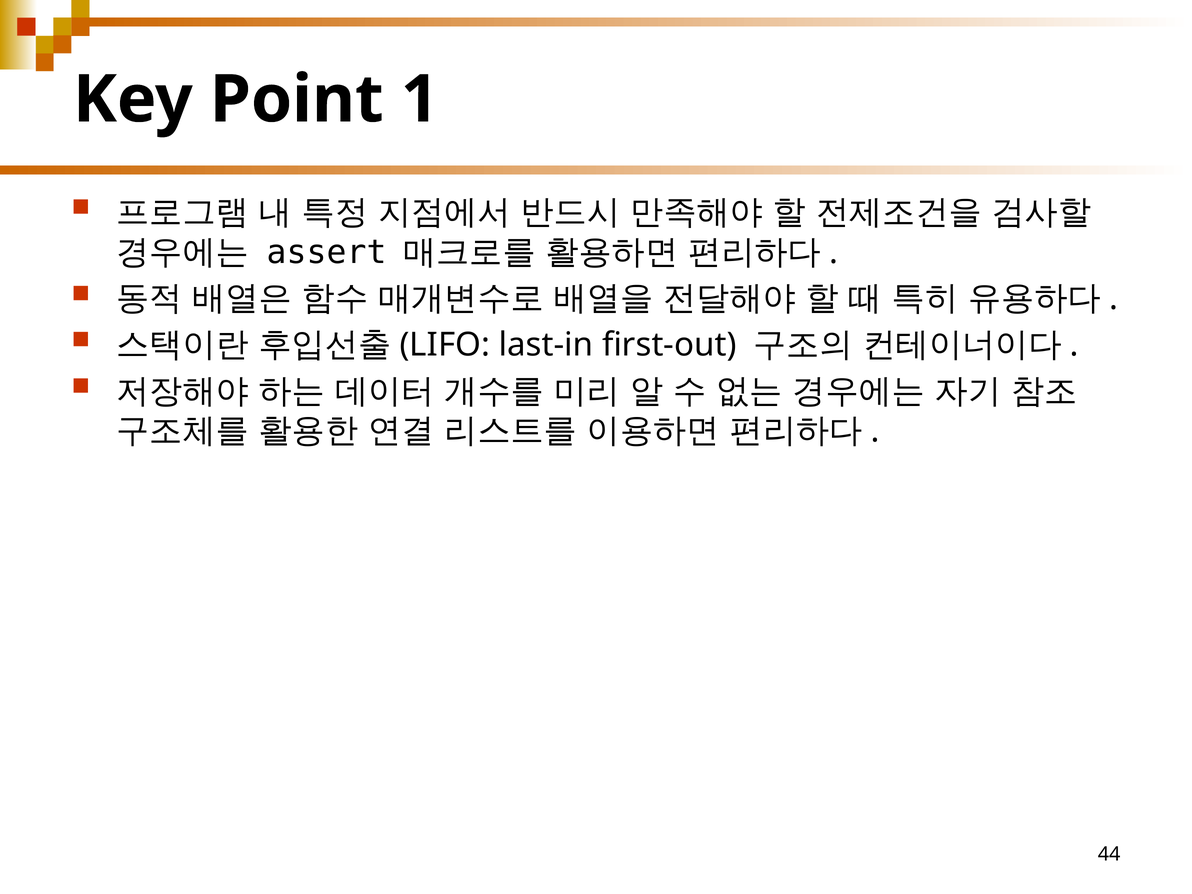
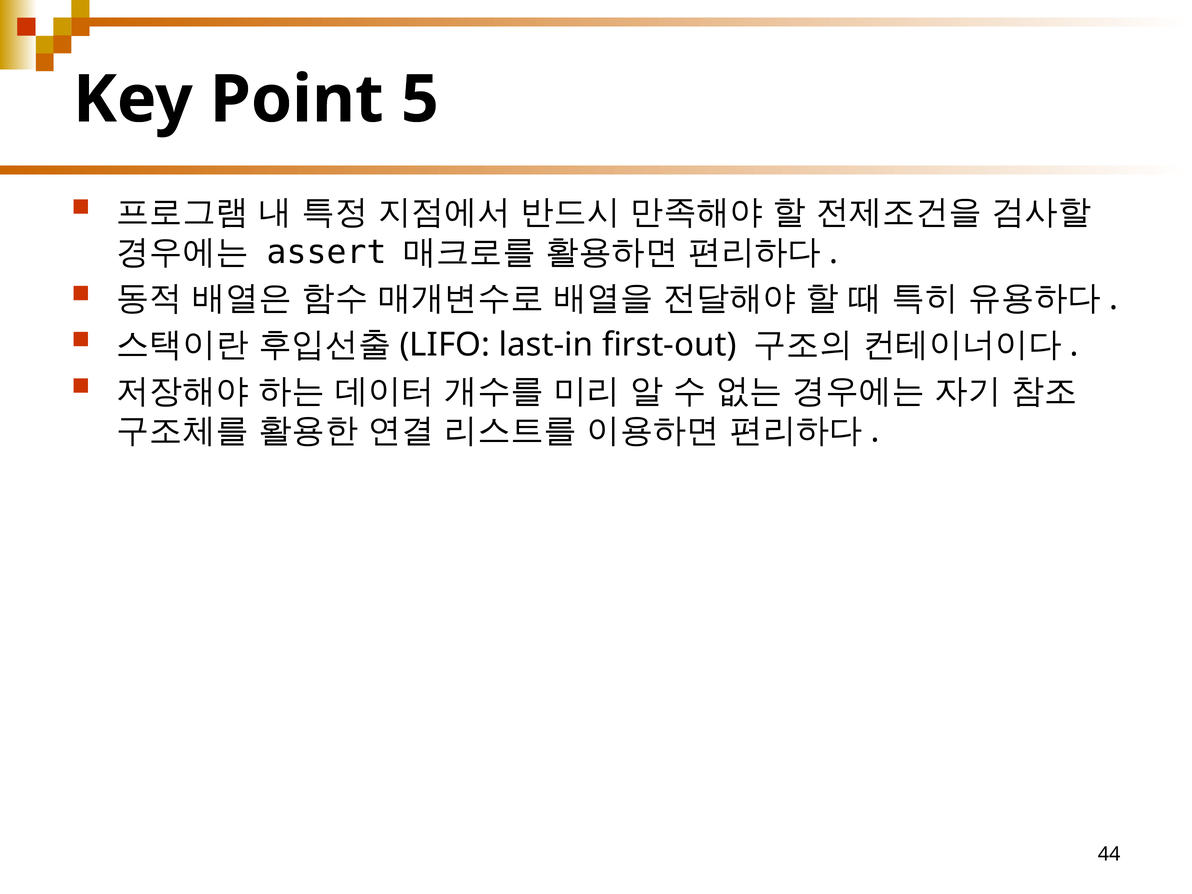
1: 1 -> 5 (420, 100)
